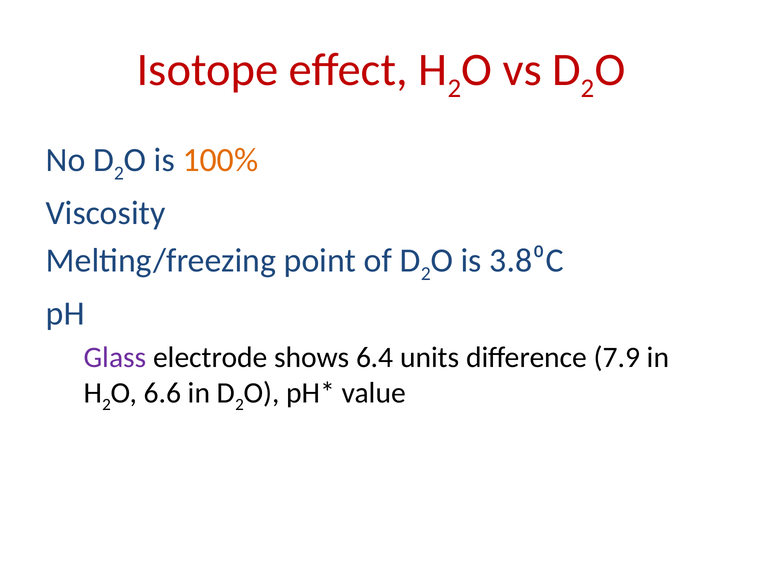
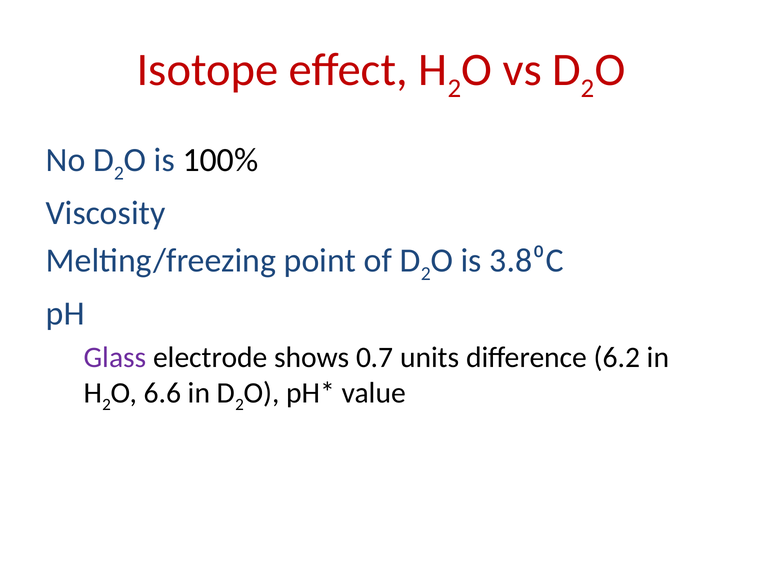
100% colour: orange -> black (220, 160)
6.4: 6.4 -> 0.7 (375, 357)
7.9: 7.9 -> 6.2 (617, 357)
